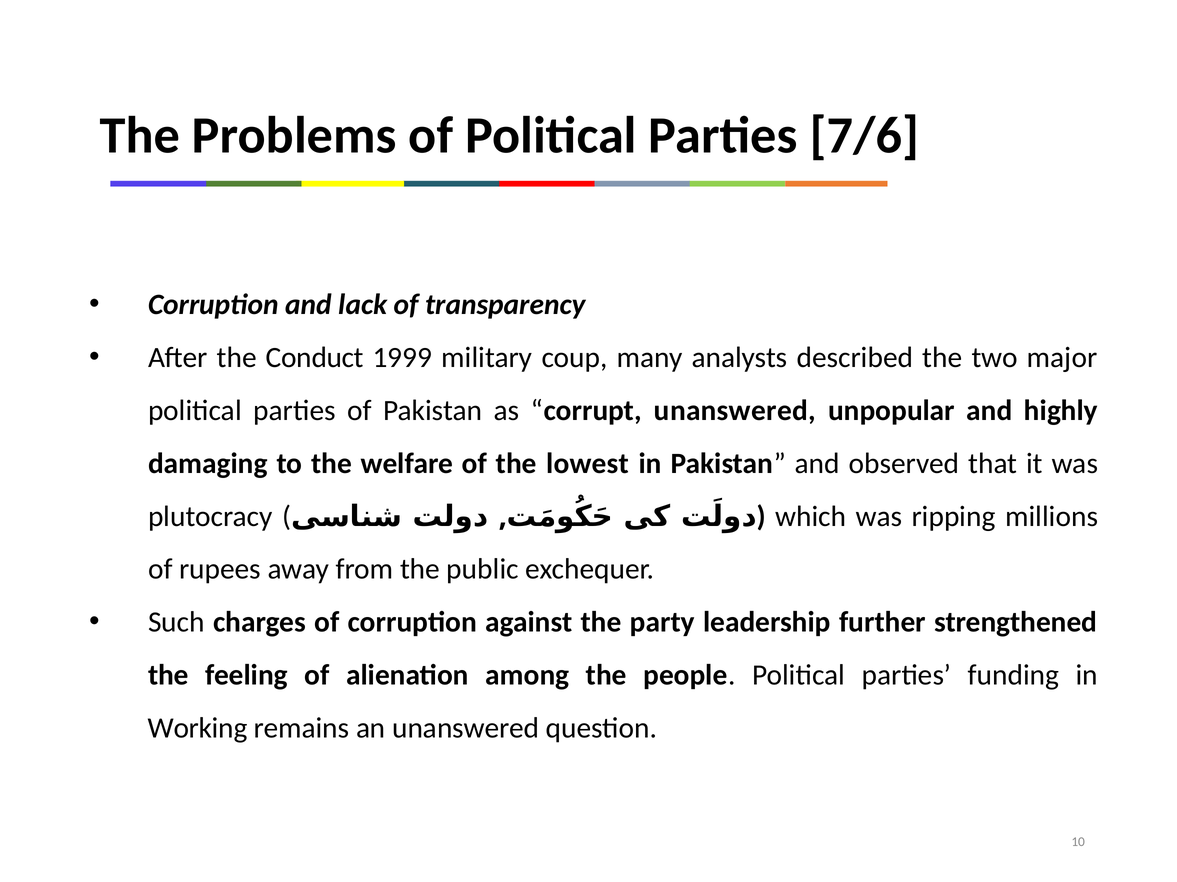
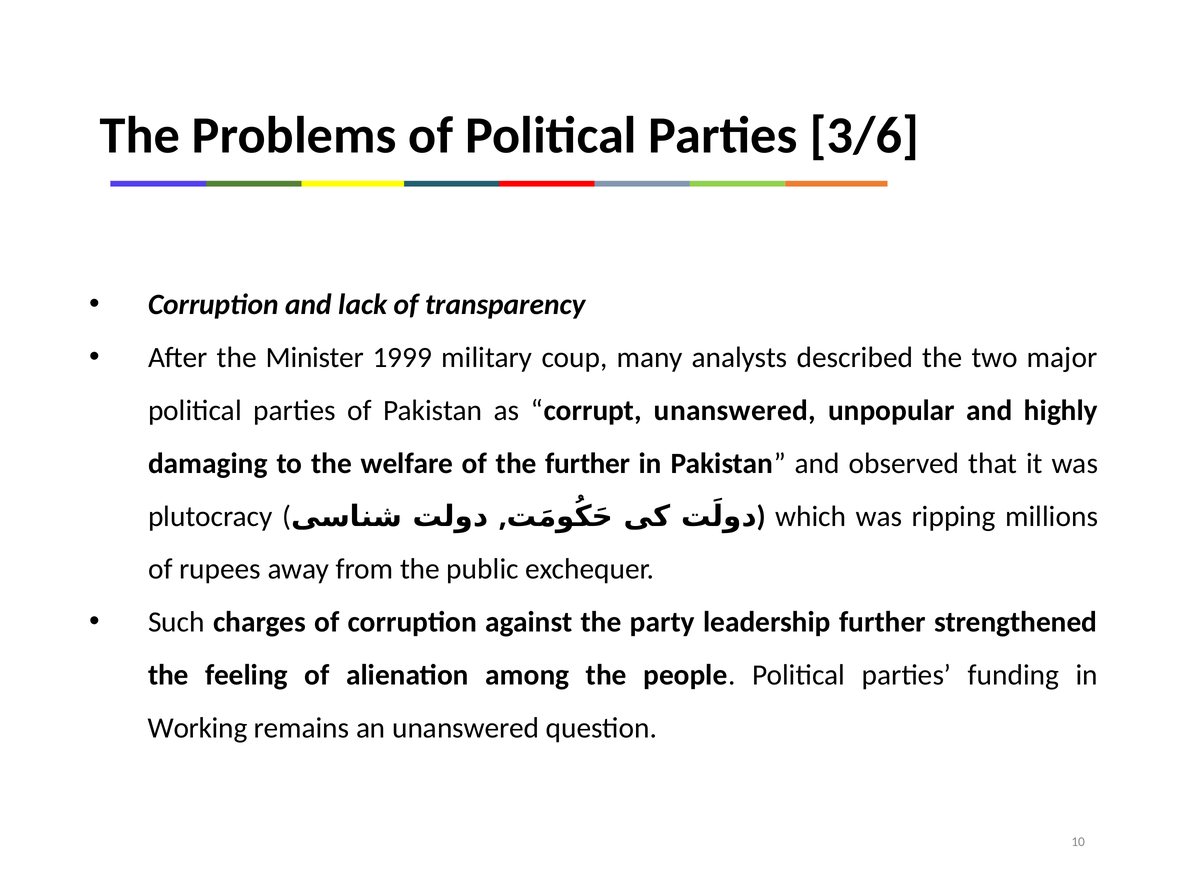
7/6: 7/6 -> 3/6 (864, 135)
Conduct: Conduct -> Minister (315, 358)
the lowest: lowest -> further (588, 464)
